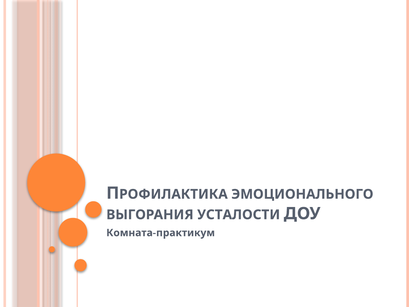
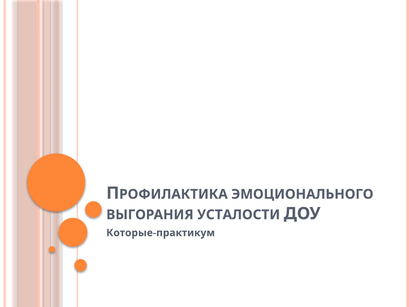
Комната-практикум: Комната-практикум -> Которые-практикум (161, 233)
